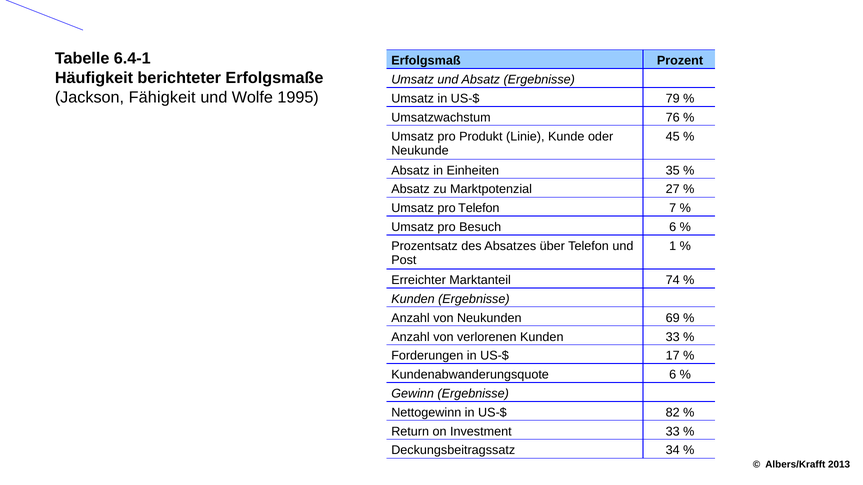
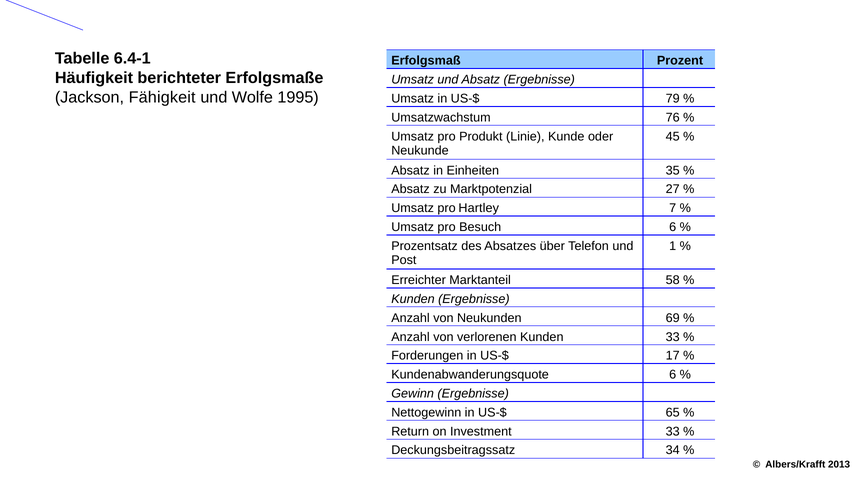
pro Telefon: Telefon -> Hartley (479, 208)
74: 74 -> 58 (673, 280)
82: 82 -> 65 (673, 413)
